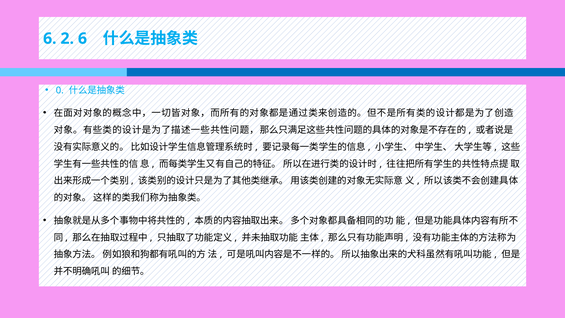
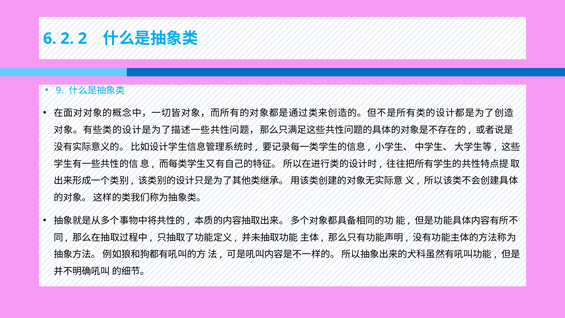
2 6: 6 -> 2 (82, 39)
0: 0 -> 9 (60, 90)
